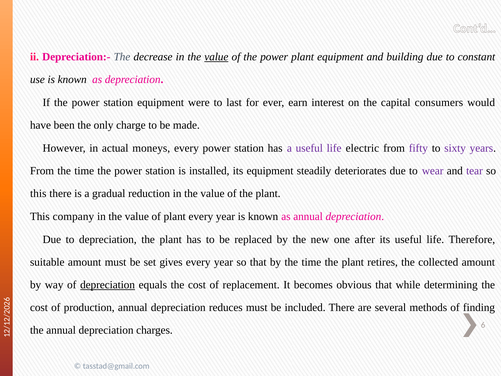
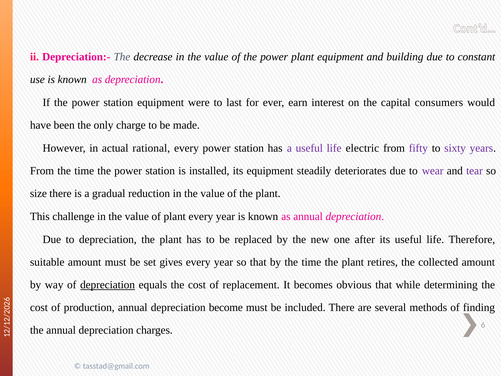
value underline: present -> none (216, 57)
moneys: moneys -> rational (151, 148)
this: this -> size (38, 193)
company: company -> challenge (73, 216)
reduces: reduces -> become (226, 307)
